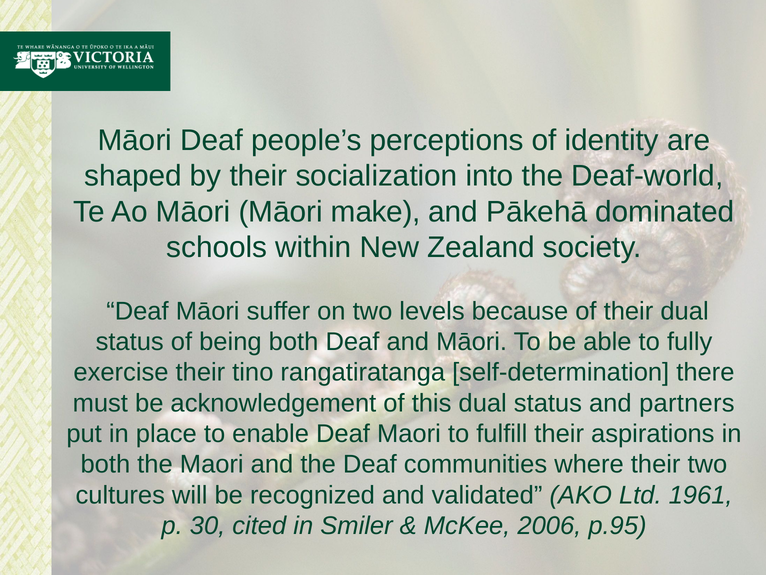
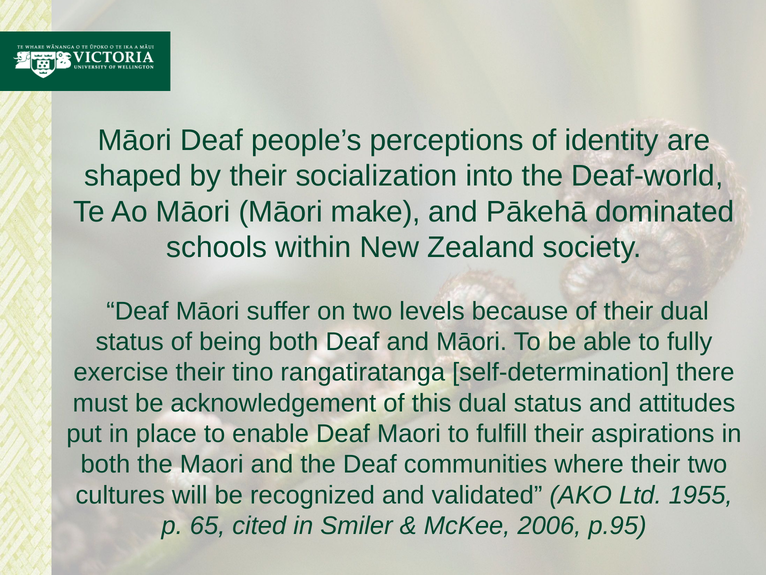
partners: partners -> attitudes (687, 403)
1961: 1961 -> 1955 (701, 495)
30: 30 -> 65 (208, 525)
